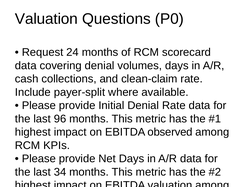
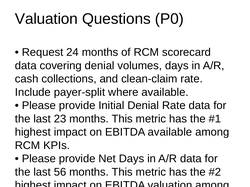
96: 96 -> 23 (60, 119)
EBITDA observed: observed -> available (170, 132)
34: 34 -> 56 (60, 172)
